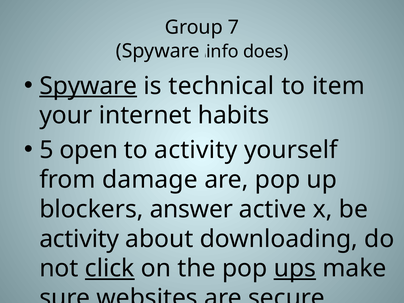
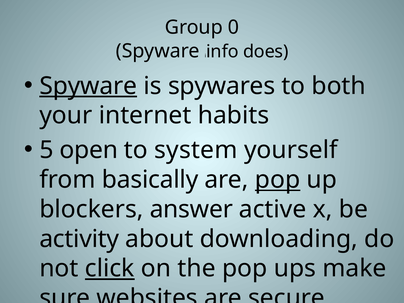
7: 7 -> 0 (234, 27)
technical: technical -> spywares (222, 86)
item: item -> both (339, 86)
to activity: activity -> system (196, 150)
damage: damage -> basically (150, 180)
pop underline: none -> present (278, 180)
ups underline: present -> none (295, 269)
